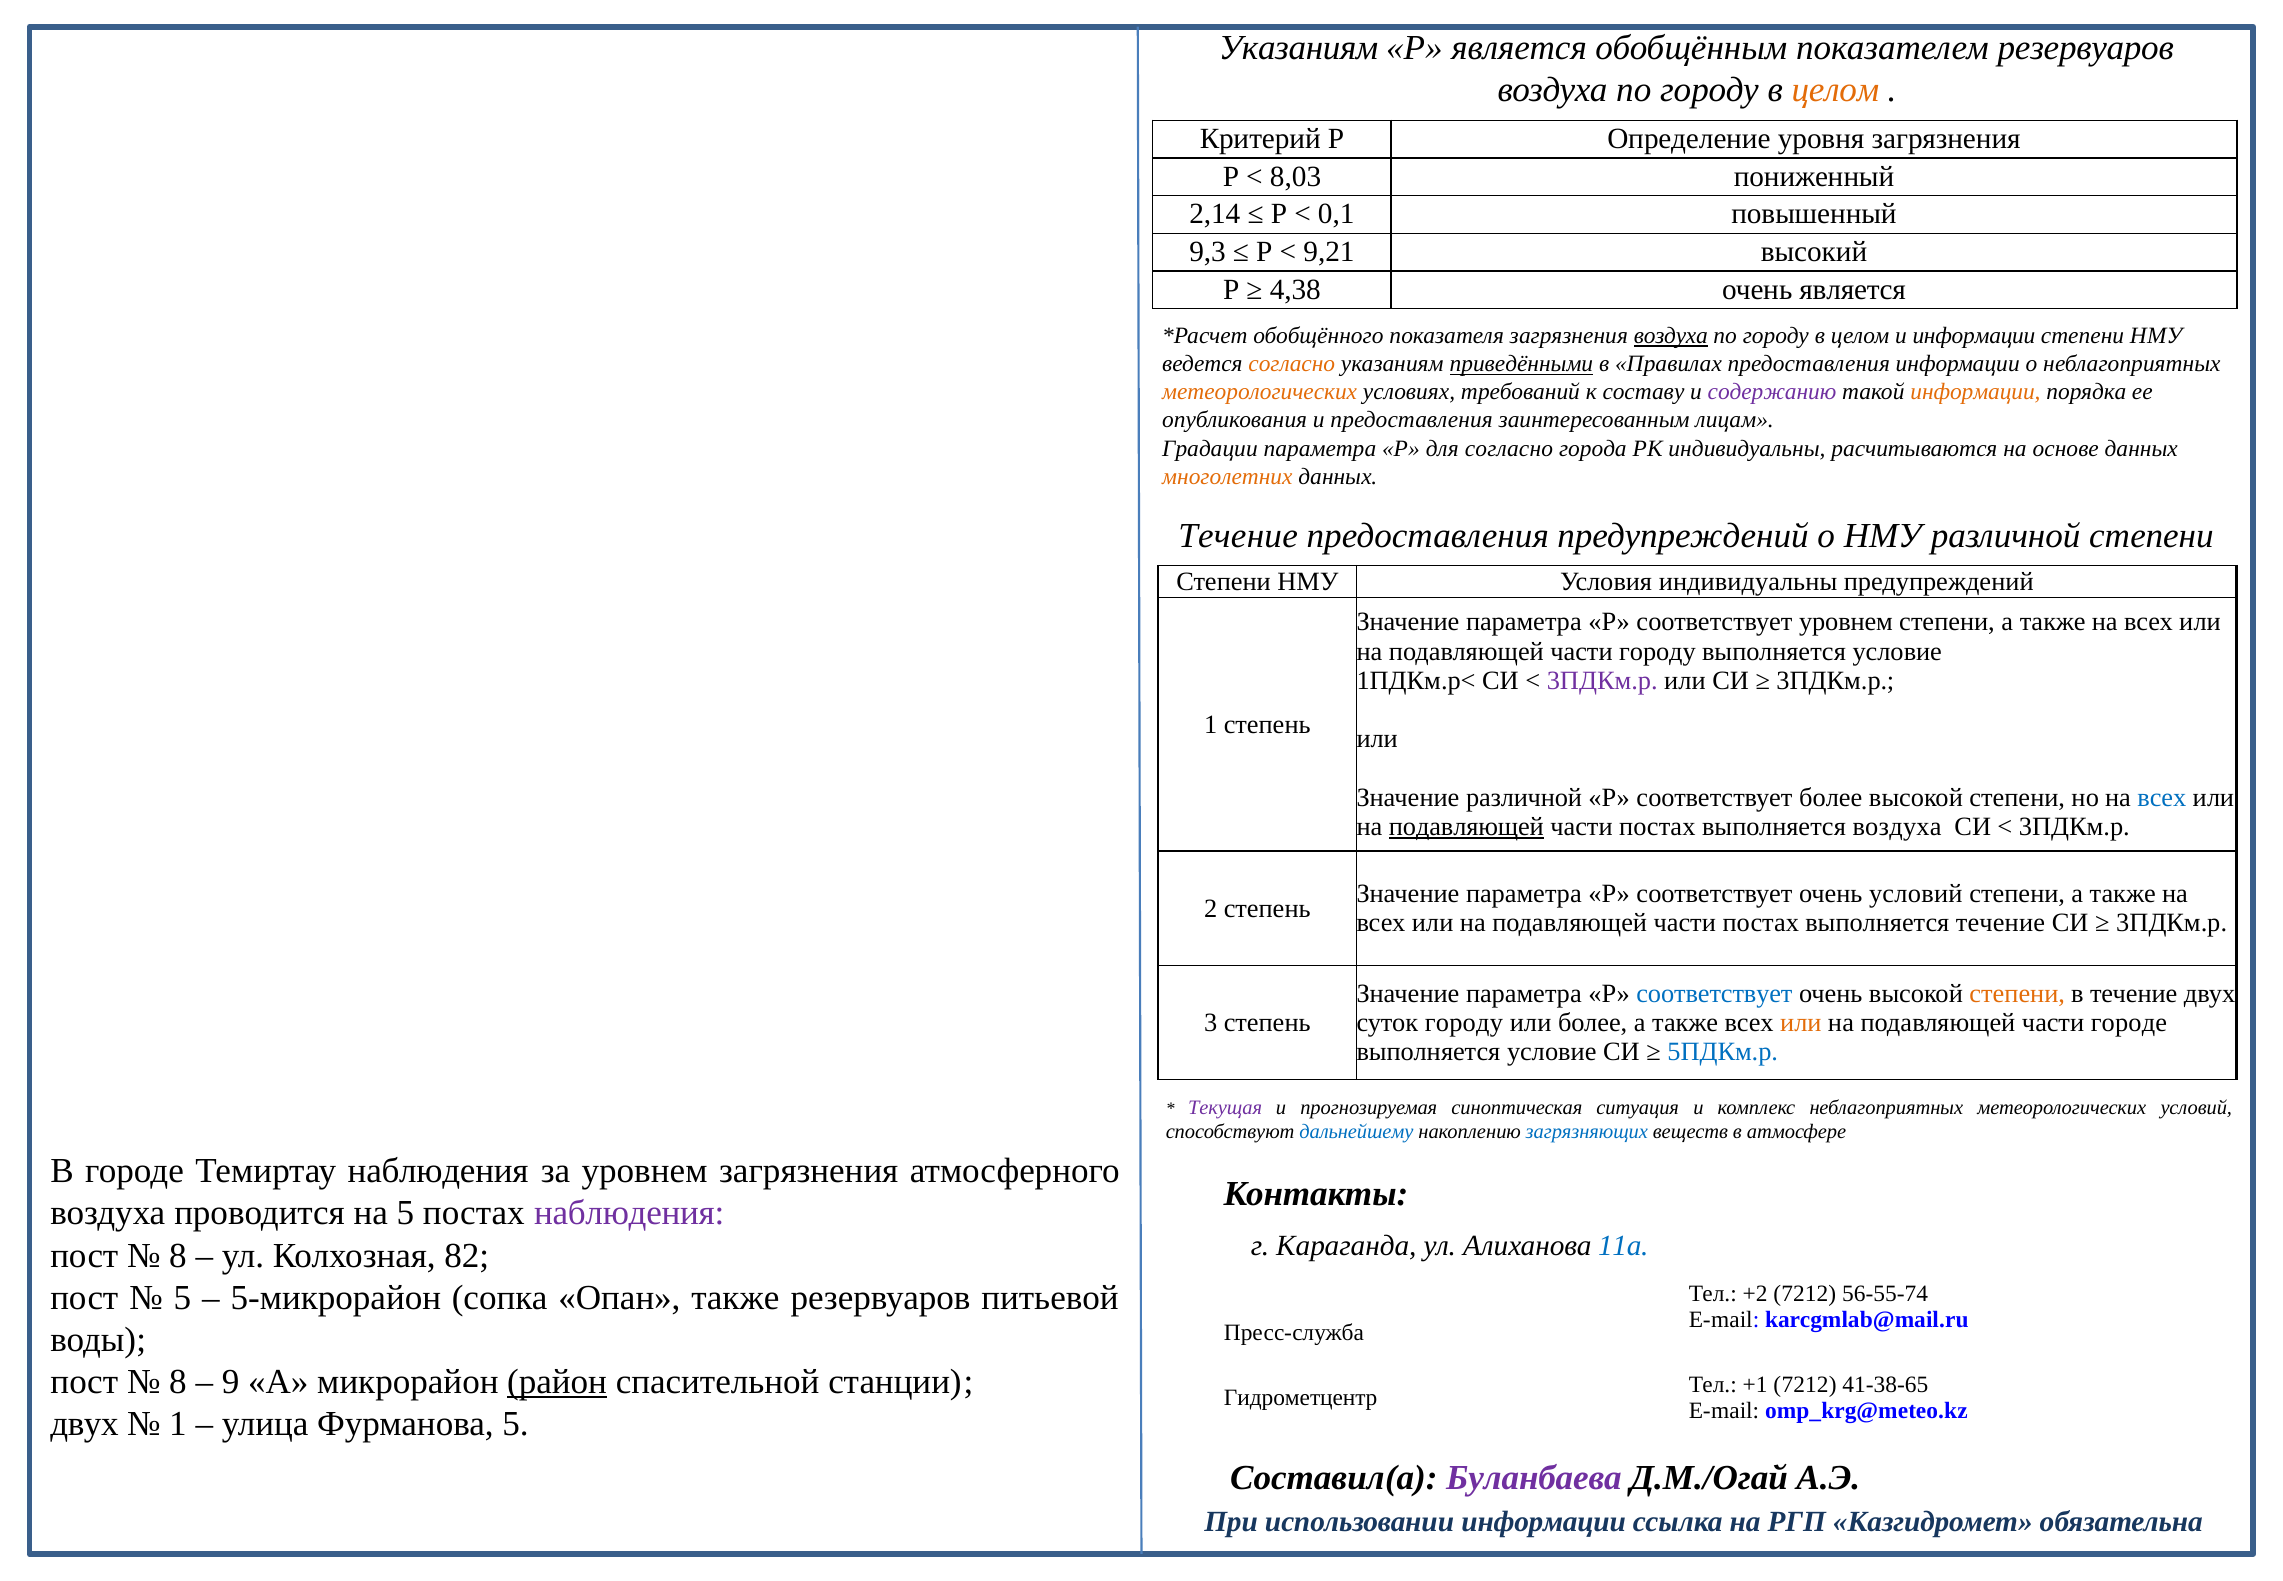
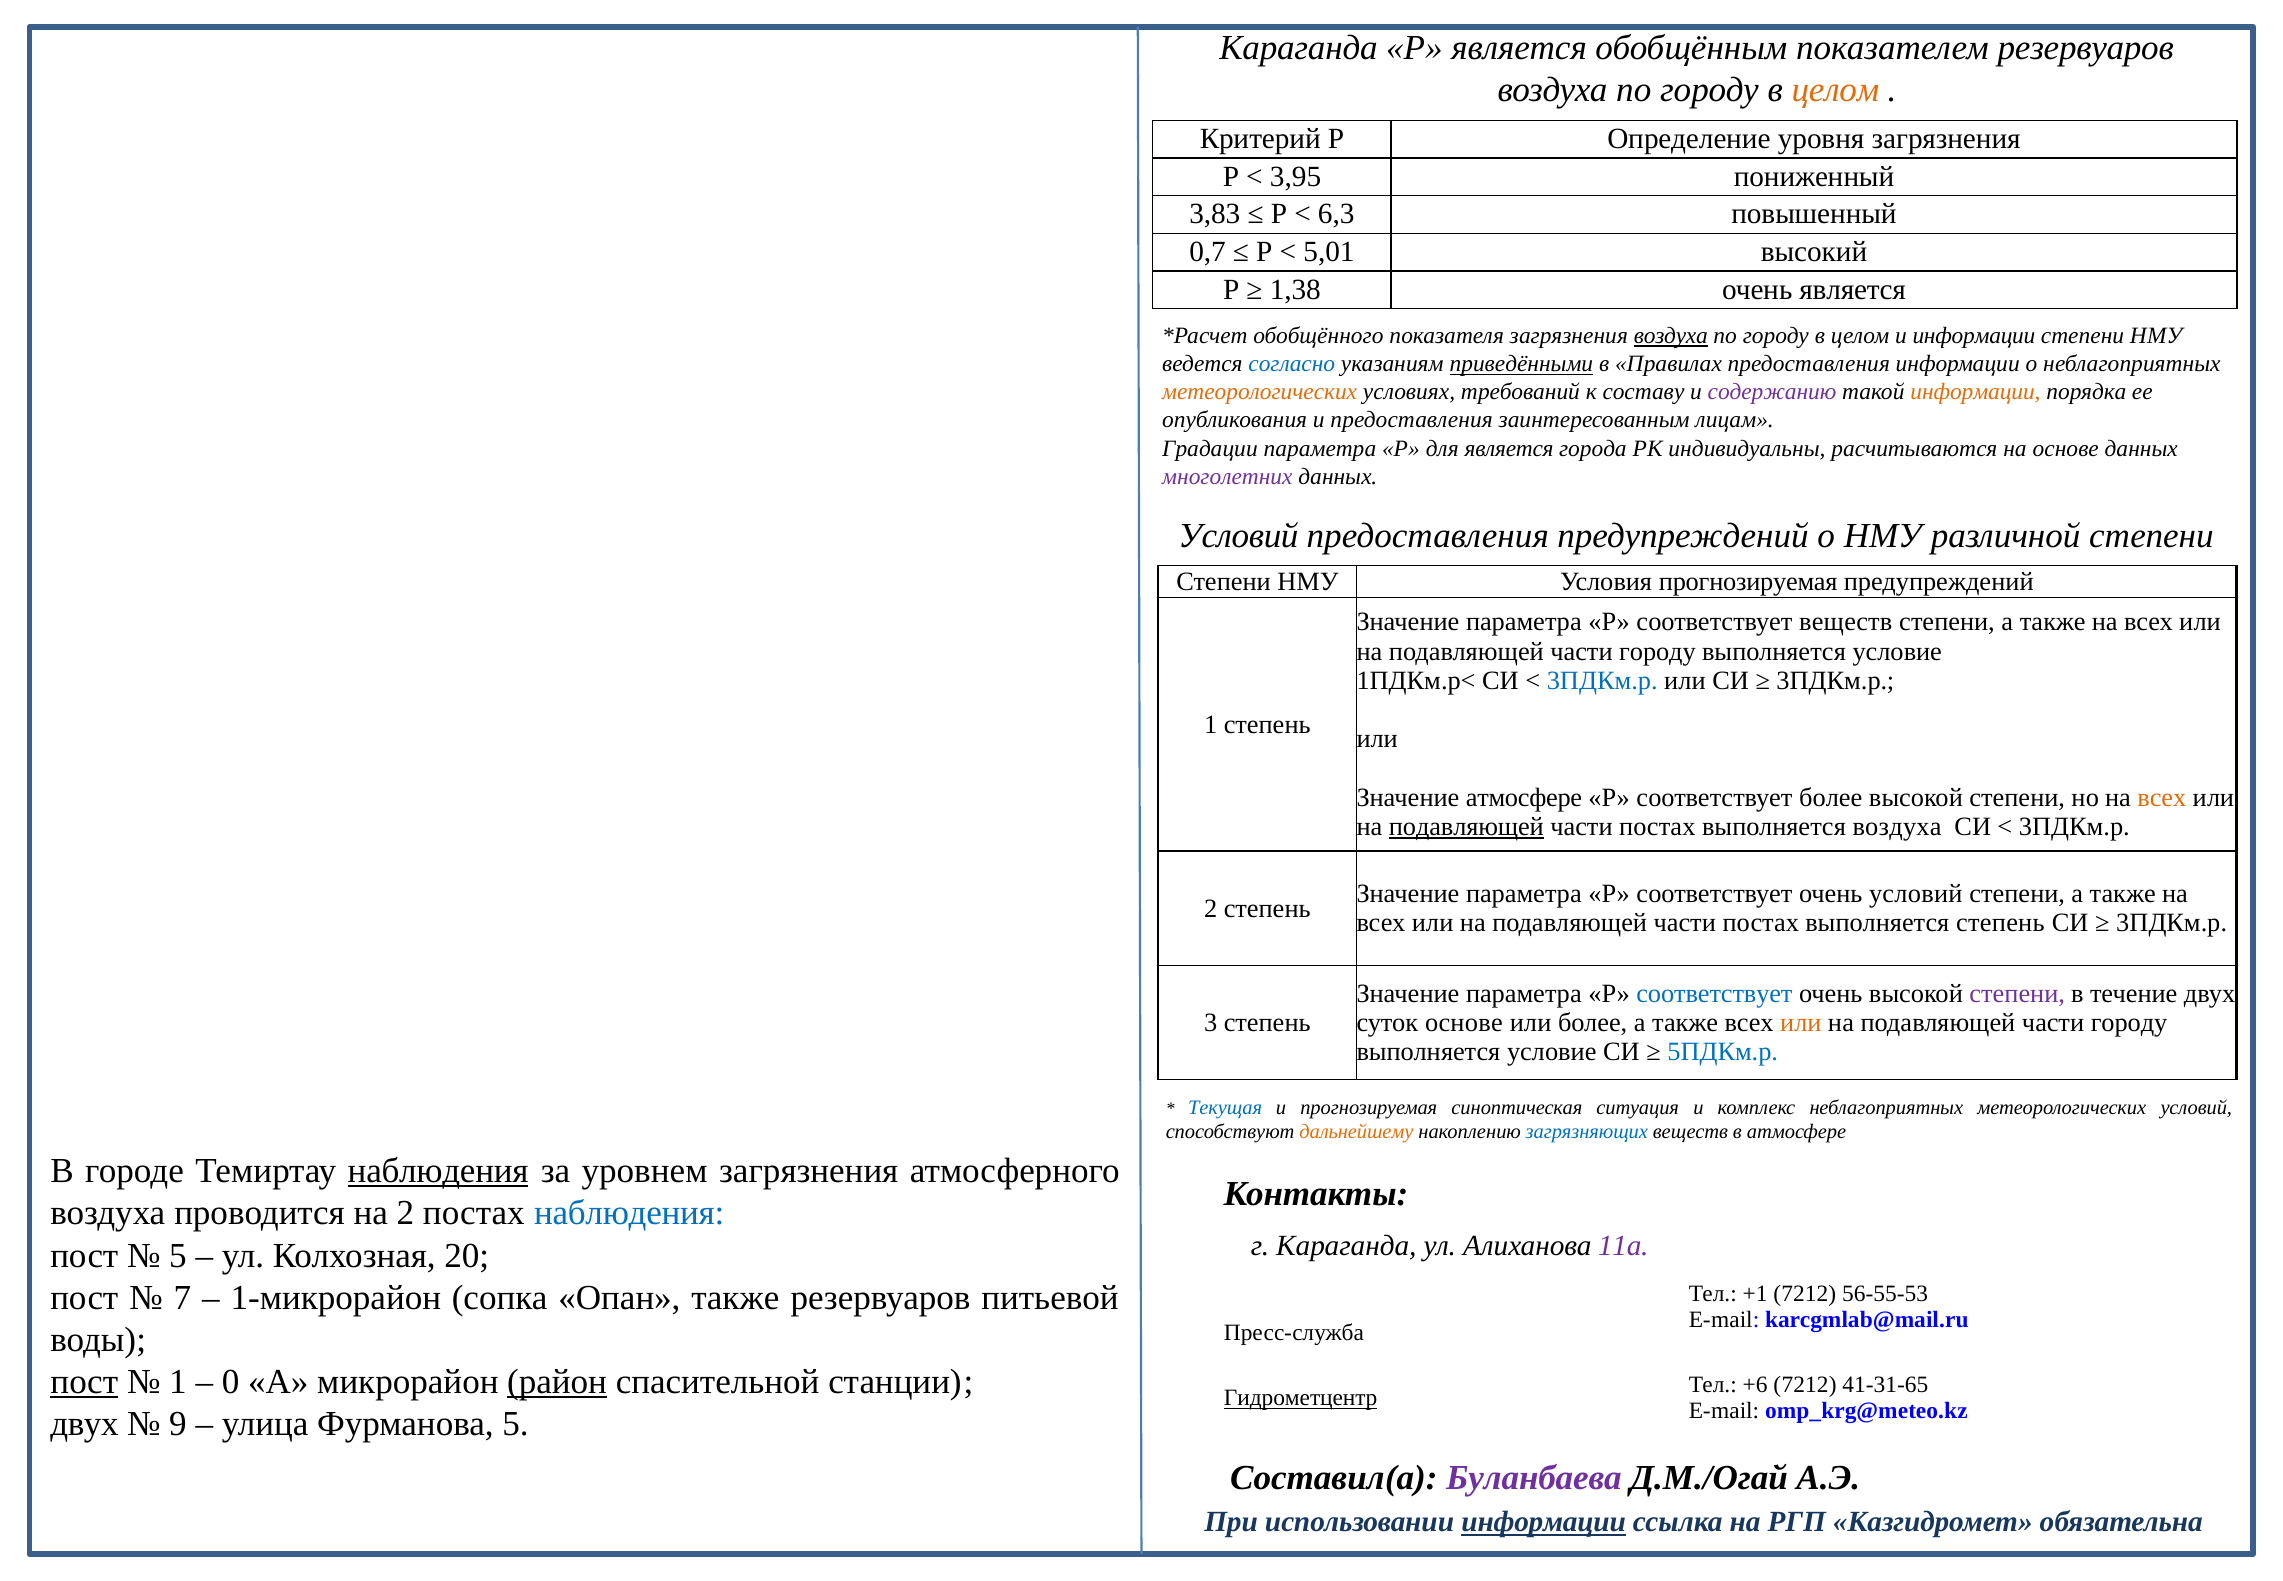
Указаниям: Указаниям -> Караганда (1298, 48)
8,03: 8,03 -> 3,95 (1296, 177)
2,14: 2,14 -> 3,83 (1215, 214)
0,1: 0,1 -> 6,3 (1336, 214)
9,3: 9,3 -> 0,7 (1208, 252)
9,21: 9,21 -> 5,01 (1329, 252)
4,38: 4,38 -> 1,38 (1295, 290)
согласно colour: orange -> blue (1292, 364)
для согласно: согласно -> является (1509, 448)
многолетних colour: orange -> purple (1227, 476)
Течение: Течение -> Условий (1238, 535)
Условия индивидуальны: индивидуальны -> прогнозируемая (1748, 582)
соответствует уровнем: уровнем -> веществ (1846, 622)
3ПДКм.р colour: purple -> blue (1602, 680)
Значение различной: различной -> атмосфере (1524, 797)
всех colour: blue -> orange (2162, 797)
выполняется течение: течение -> степень (2000, 923)
степени colour: orange -> purple (2017, 993)
суток городу: городу -> основе (1464, 1022)
городе: городе -> городу (2129, 1022)
Текущая colour: purple -> blue (1225, 1107)
дальнейшему colour: blue -> orange (1356, 1132)
наблюдения underline: none -> present (438, 1171)
на 5: 5 -> 2 (405, 1213)
наблюдения colour: purple -> blue (629, 1213)
11а colour: blue -> purple (1623, 1245)
8: 8 -> 5 (178, 1255)
82: 82 -> 20 (467, 1255)
5: 5 -> 7 (182, 1297)
5-микрорайон: 5-микрорайон -> 1-микрорайон (336, 1297)
+2: +2 -> +1 (1755, 1293)
56-55-74: 56-55-74 -> 56-55-53 (1885, 1293)
пост underline: none -> present (84, 1382)
8: 8 -> 1 (178, 1382)
9: 9 -> 0 (231, 1382)
+1: +1 -> +6 (1755, 1385)
41-38-65: 41-38-65 -> 41-31-65 (1885, 1385)
Гидрометцентр underline: none -> present (1301, 1398)
1: 1 -> 9 (178, 1424)
информации underline: none -> present (1544, 1522)
